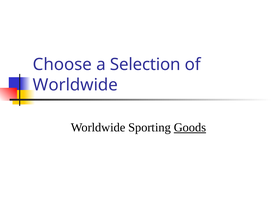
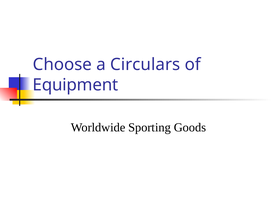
Selection: Selection -> Circulars (145, 64)
Worldwide: Worldwide -> Equipment (75, 85)
Goods underline: present -> none (190, 127)
